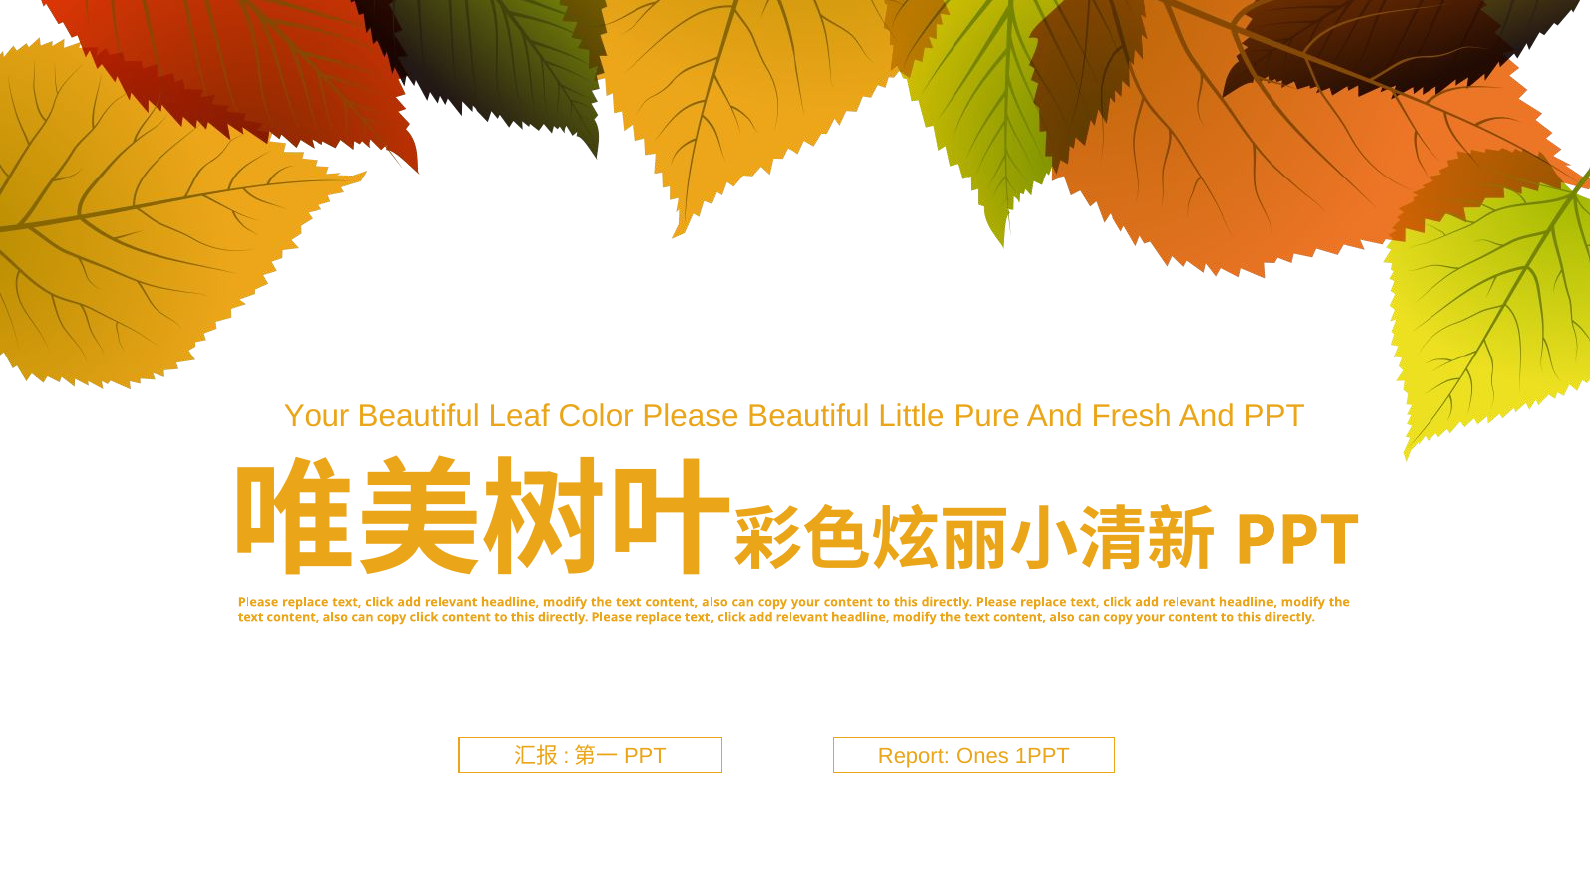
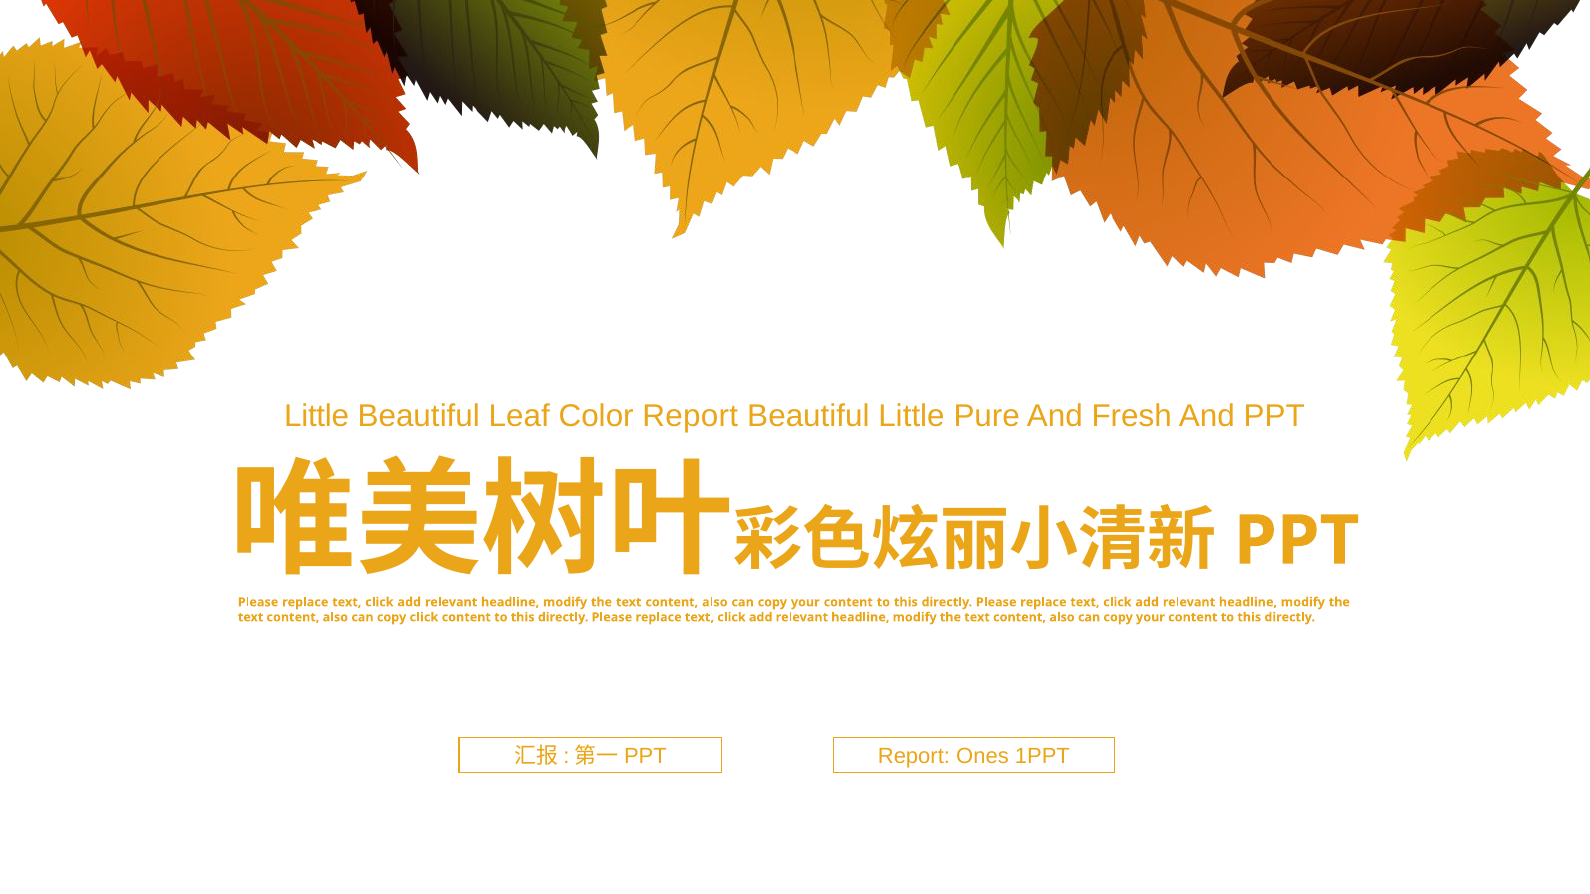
Your: Your -> Little (317, 416)
Color Please: Please -> Report (690, 416)
